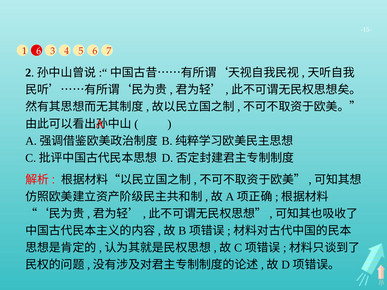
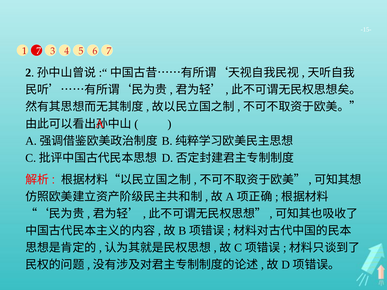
1 6: 6 -> 7 (39, 51)
